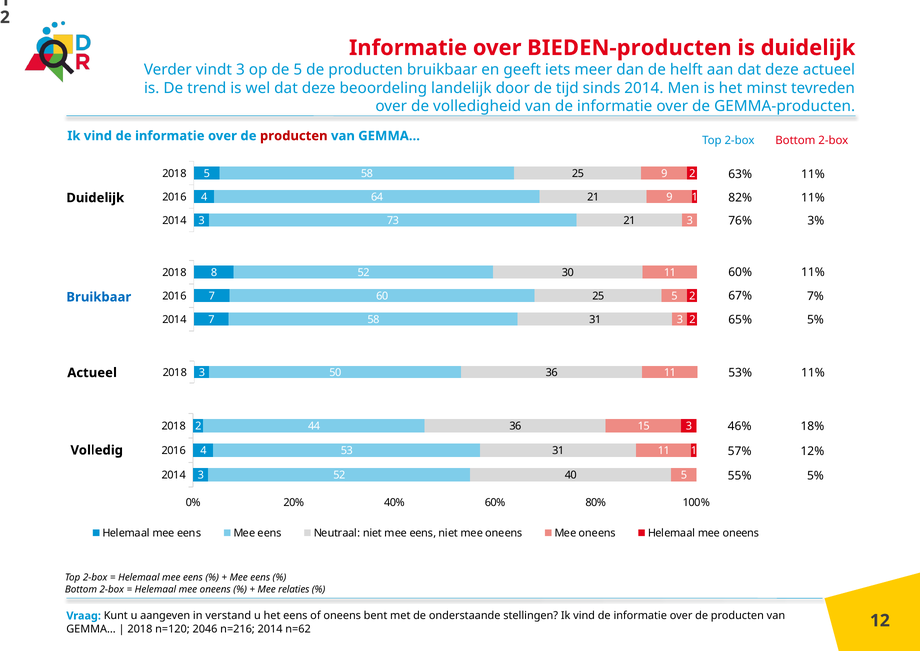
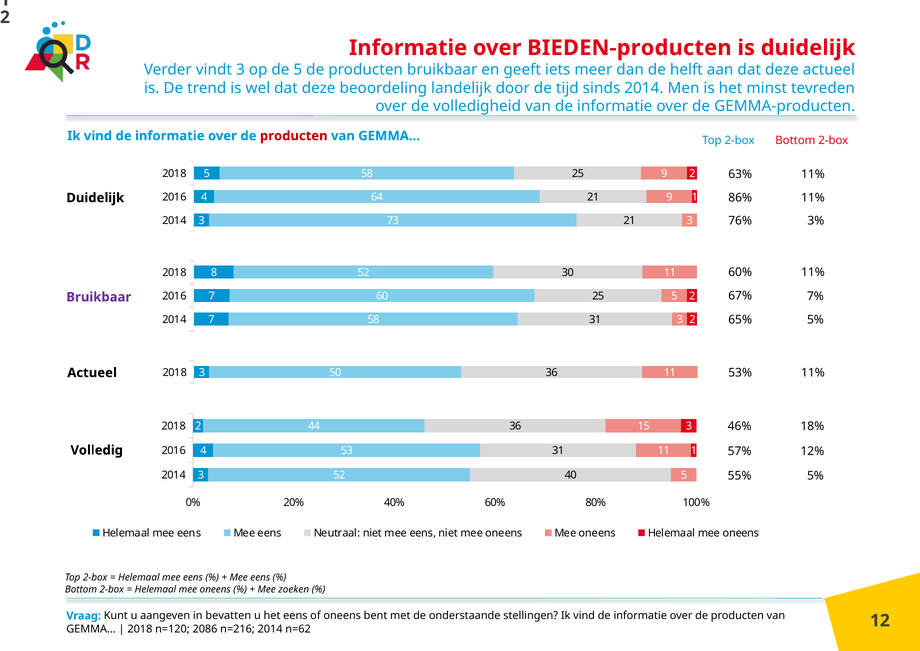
82%: 82% -> 86% (740, 198)
Bruikbaar colour: blue -> purple (99, 297)
relaties: relaties -> zoeken (294, 589)
verstand: verstand -> bevatten (228, 616)
2046: 2046 -> 2086 (205, 629)
